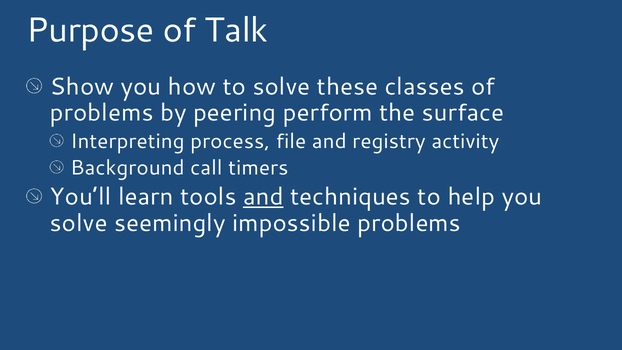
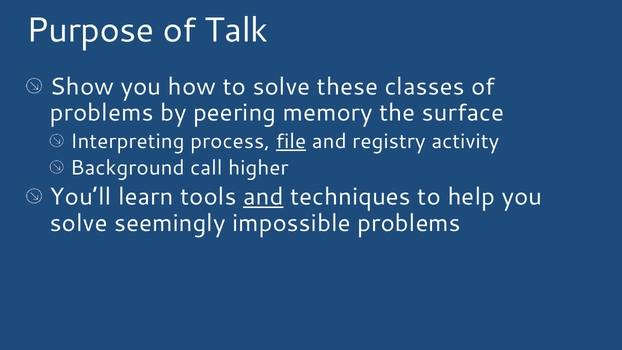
perform: perform -> memory (328, 113)
file underline: none -> present (291, 141)
timers: timers -> higher (258, 168)
